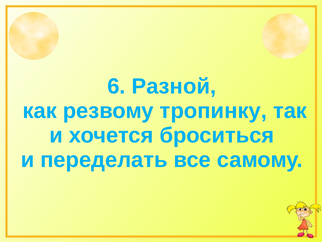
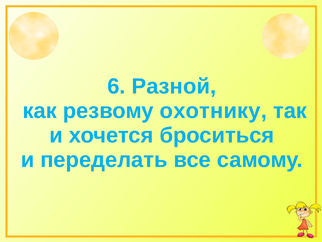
тропинку: тропинку -> охотнику (213, 111)
